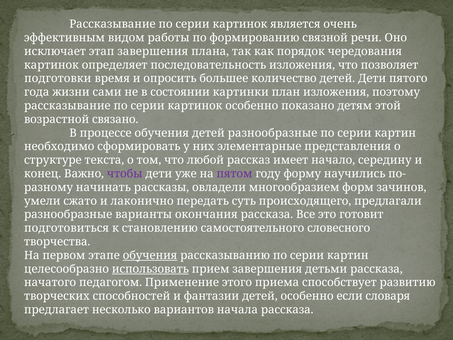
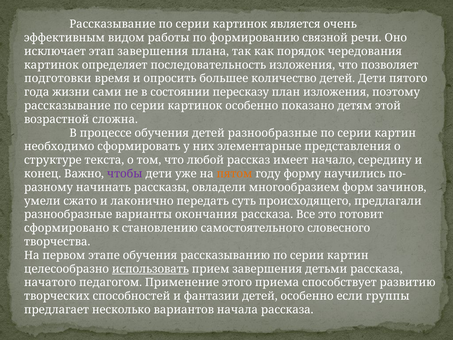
картинки: картинки -> пересказу (241, 92)
связано: связано -> сложна (115, 119)
пятом colour: purple -> orange (234, 174)
подготовиться: подготовиться -> сформировано (67, 228)
обучения underline: present -> none (150, 255)
словаря: словаря -> группы (388, 296)
